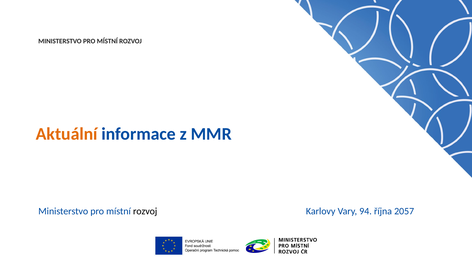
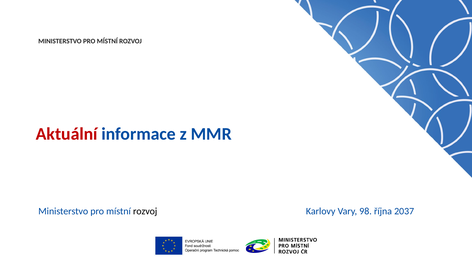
Aktuální colour: orange -> red (67, 134)
94: 94 -> 98 (366, 211)
2057: 2057 -> 2037 (404, 211)
